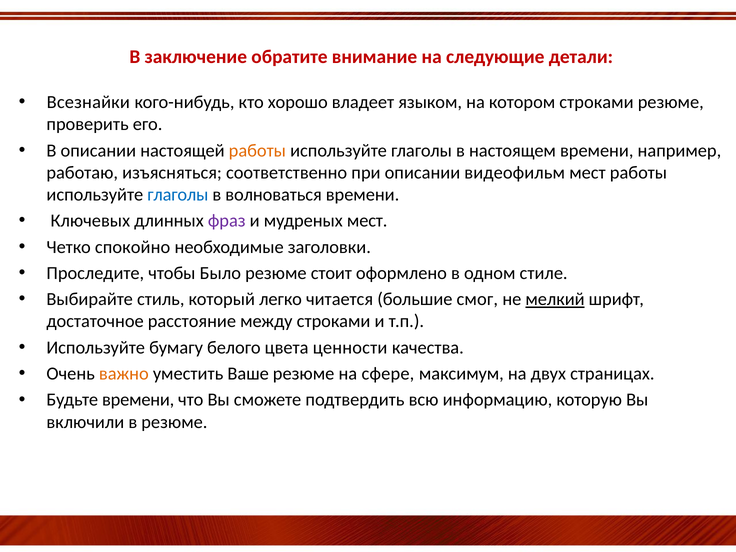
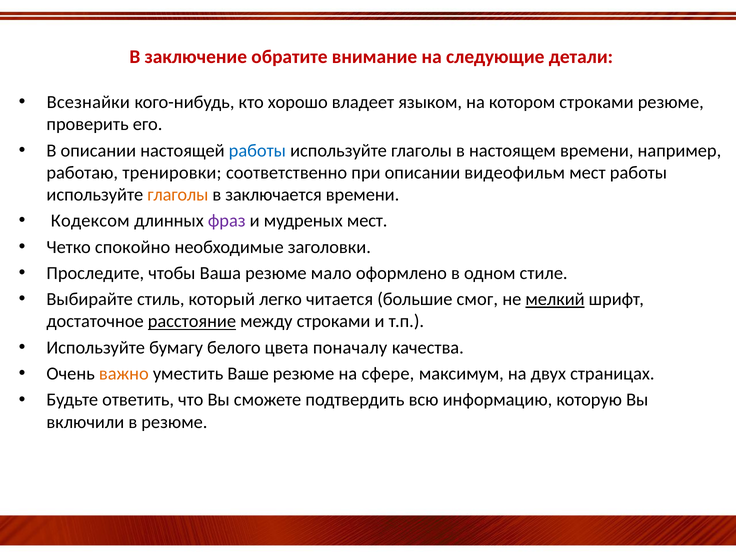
работы colour: orange -> blue (257, 151)
изъясняться: изъясняться -> тренировки (172, 173)
глаголы colour: blue -> orange (178, 195)
волноваться: волноваться -> заключается (274, 195)
Ключевых: Ключевых -> Кодексом (90, 221)
Было: Было -> Ваша (220, 273)
стоит: стоит -> мало (331, 273)
расстояние underline: none -> present (192, 321)
ценности: ценности -> поначалу (350, 348)
Будьте времени: времени -> ответить (138, 400)
